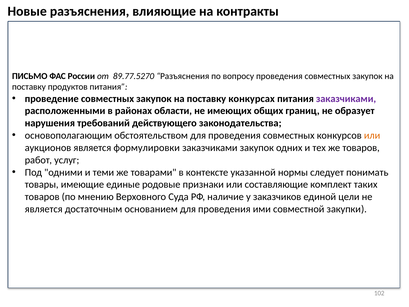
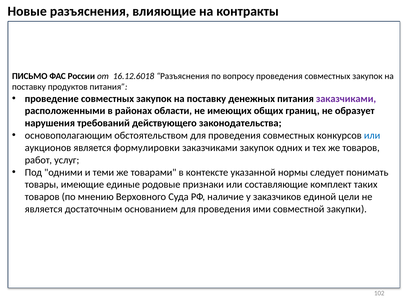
89.77.5270: 89.77.5270 -> 16.12.6018 (134, 76)
конкурсах: конкурсах -> денежных (252, 99)
или colour: orange -> blue (372, 135)
